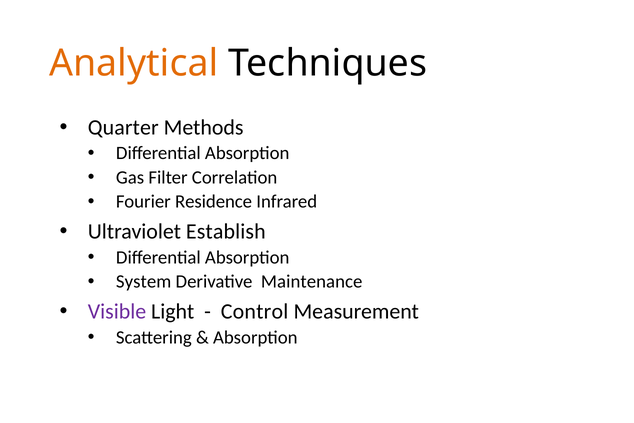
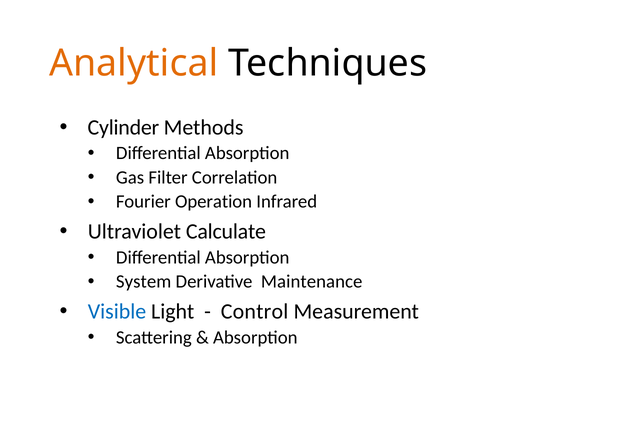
Quarter: Quarter -> Cylinder (123, 127)
Residence: Residence -> Operation (214, 202)
Establish: Establish -> Calculate (226, 231)
Visible colour: purple -> blue (117, 311)
